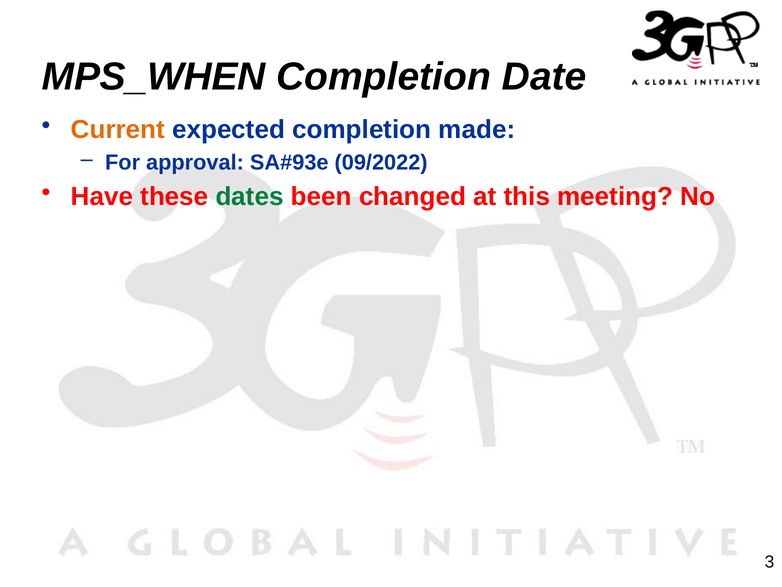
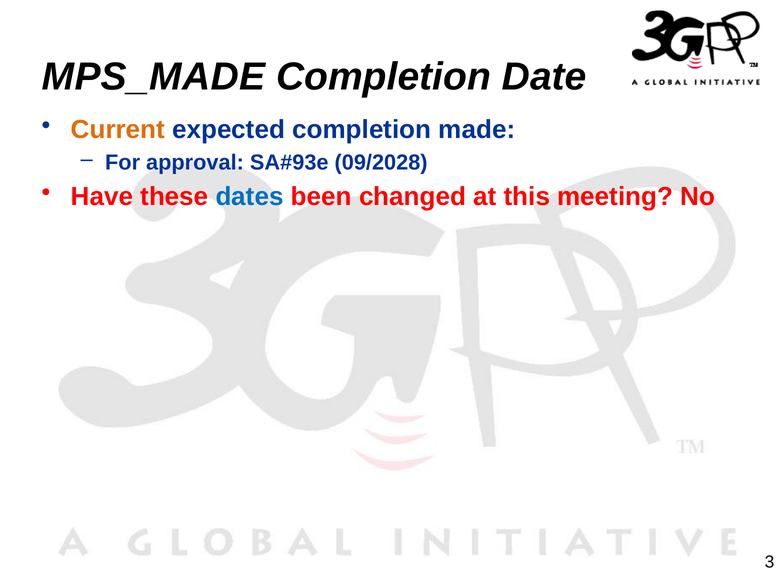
MPS_WHEN: MPS_WHEN -> MPS_MADE (153, 77)
09/2022: 09/2022 -> 09/2028 (381, 162)
dates colour: green -> blue (250, 197)
